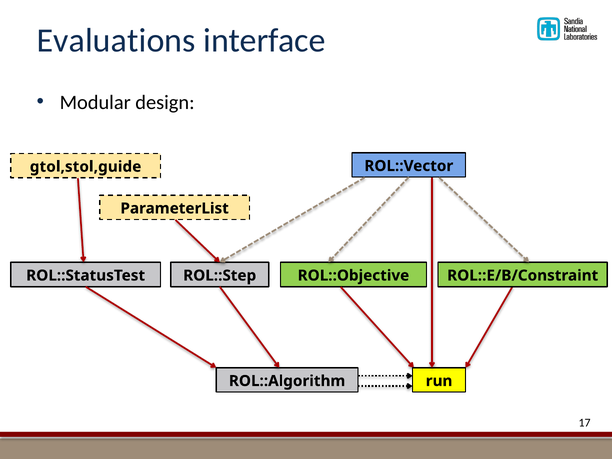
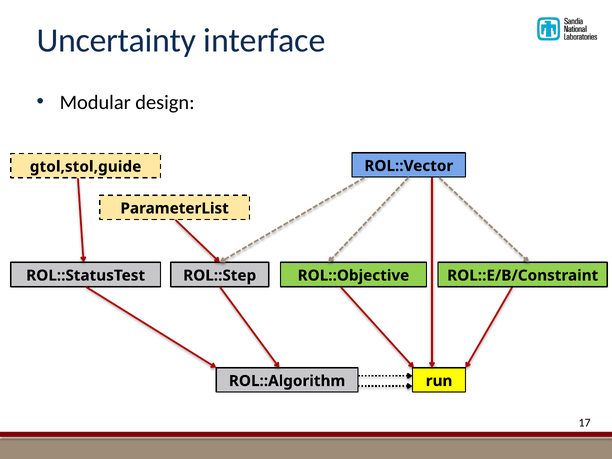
Evaluations: Evaluations -> Uncertainty (116, 40)
